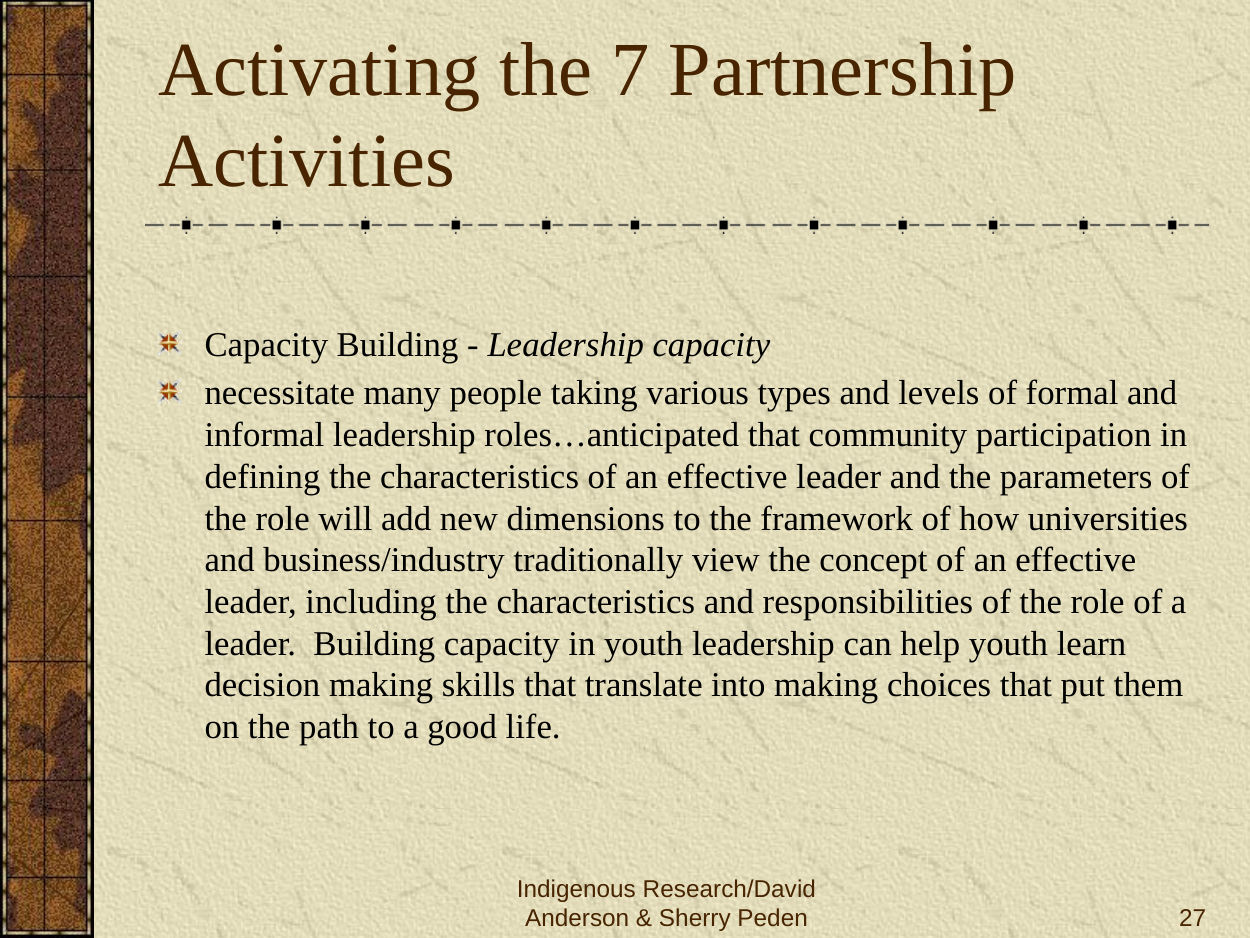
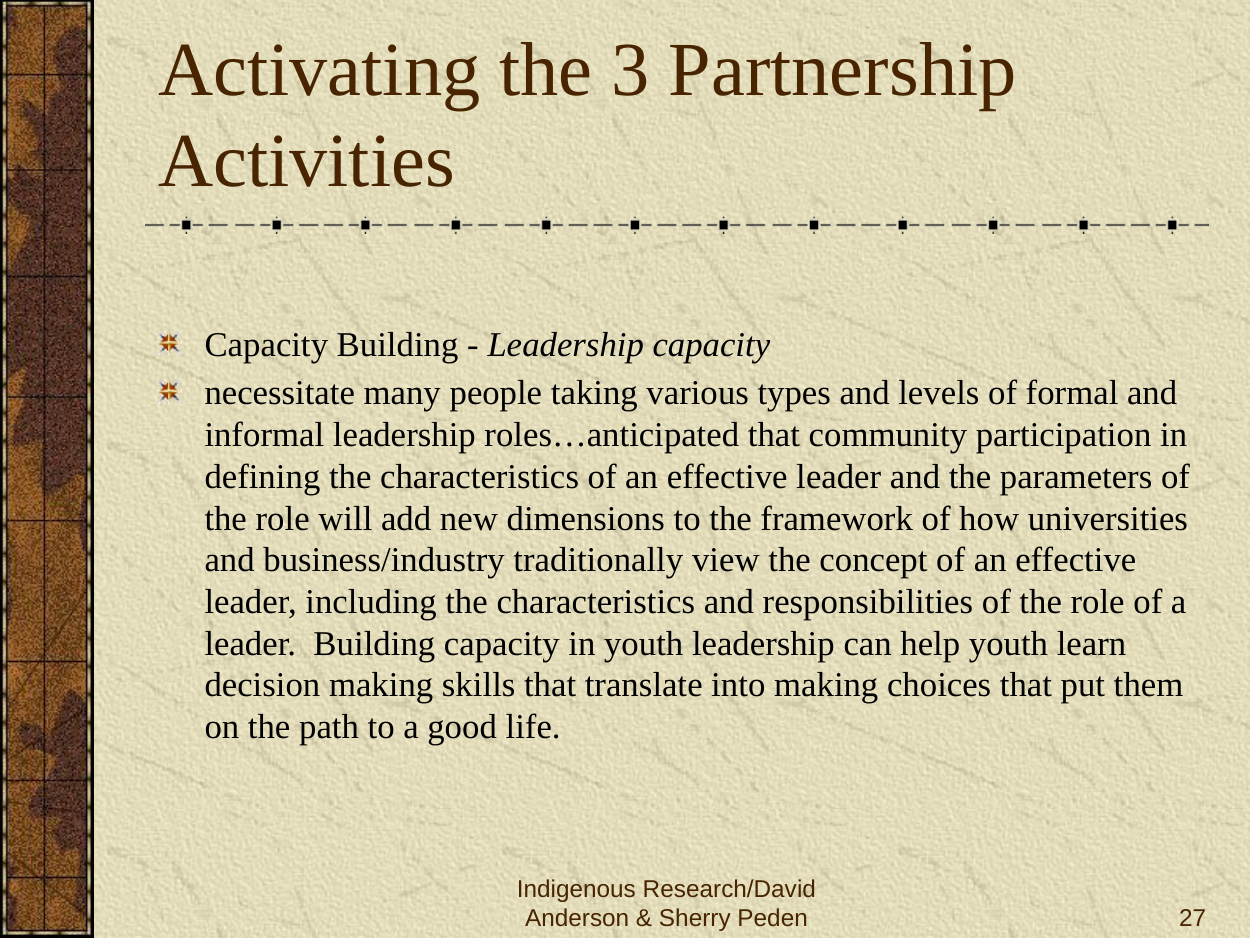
7: 7 -> 3 (631, 70)
